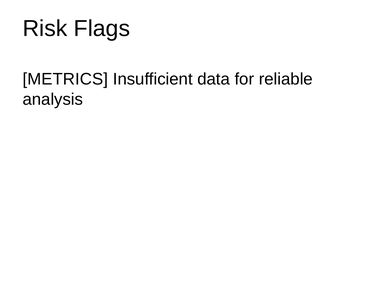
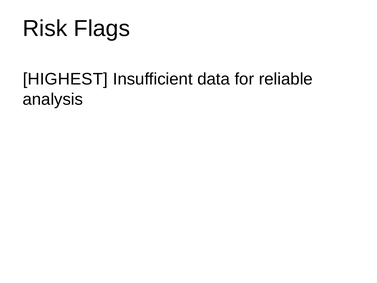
METRICS: METRICS -> HIGHEST (65, 79)
